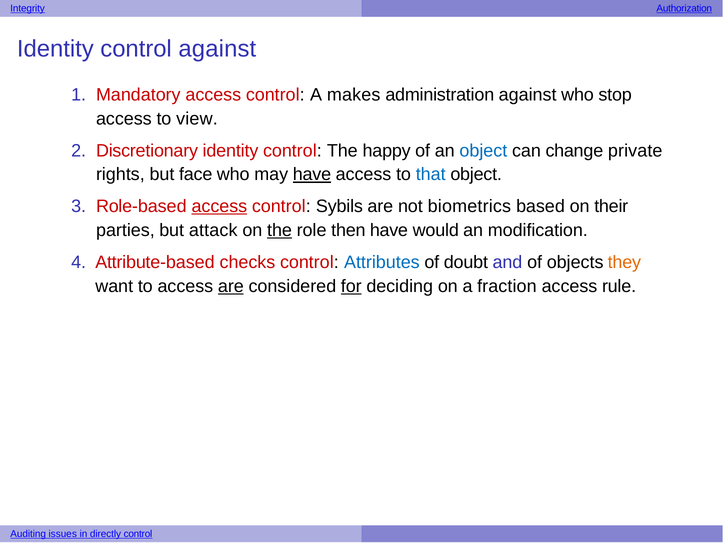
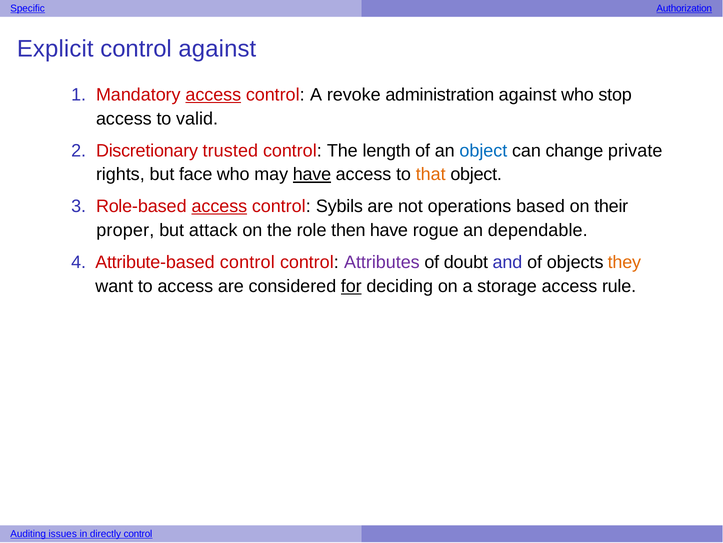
Integrity: Integrity -> Specific (28, 8)
Identity: Identity -> Explicit (55, 49)
access underline: none -> present (213, 95)
makes: makes -> revoke (354, 95)
view: view -> valid (197, 119)
Discretionary identity: identity -> trusted (230, 151)
happy: happy -> length (387, 151)
that colour: blue -> orange (431, 174)
biometrics: biometrics -> operations (469, 206)
parties: parties -> proper (125, 230)
the underline: present -> none (280, 230)
would: would -> rogue (436, 230)
modification: modification -> dependable (538, 230)
Attribute-based checks: checks -> control (247, 262)
Attributes colour: blue -> purple (382, 262)
are underline: present -> none (231, 286)
fraction: fraction -> storage (507, 286)
